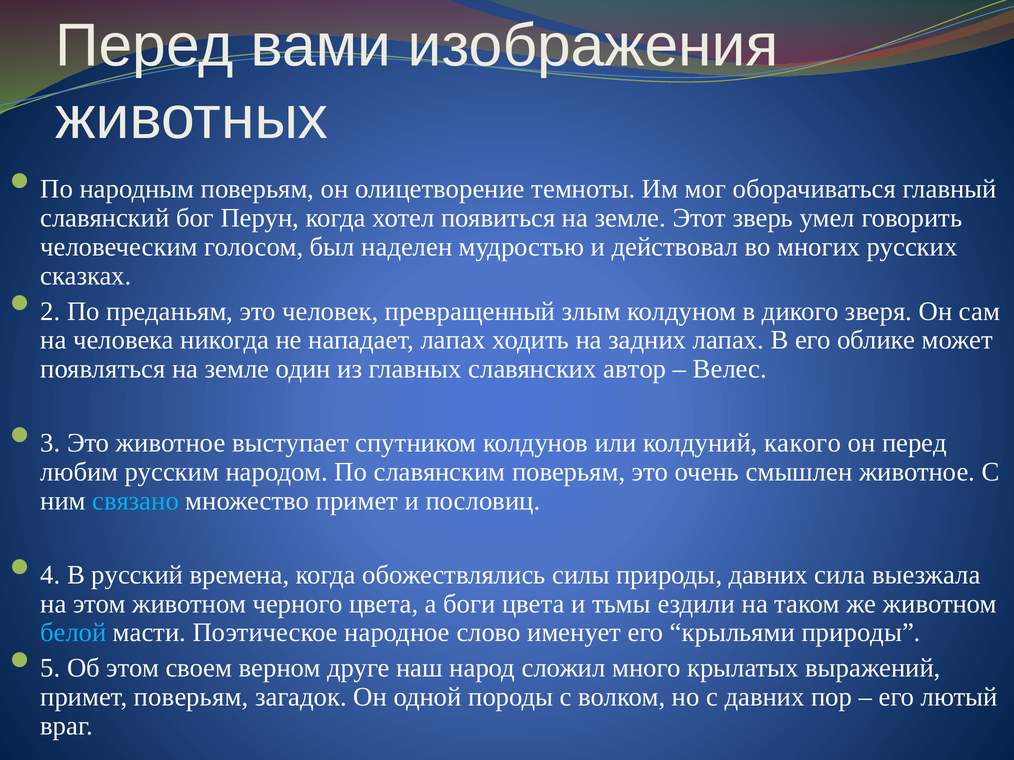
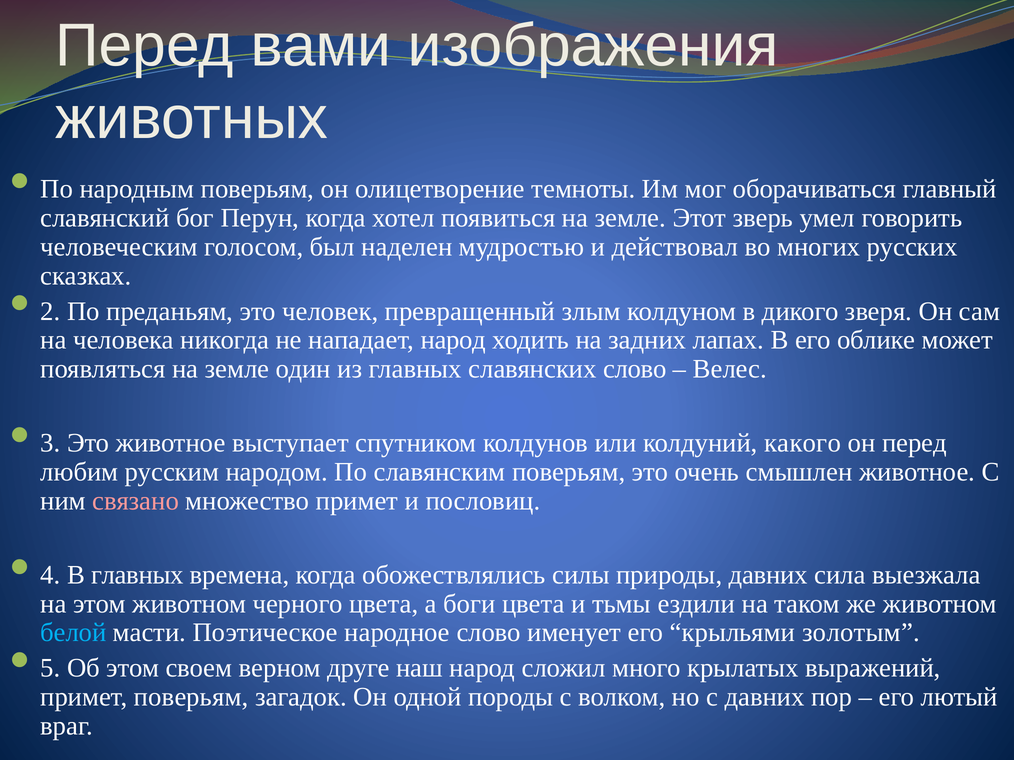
нападает лапах: лапах -> народ (453, 340)
славянских автор: автор -> слово (635, 369)
связано colour: light blue -> pink (136, 501)
В русский: русский -> главных (137, 575)
крыльями природы: природы -> золотым (861, 633)
